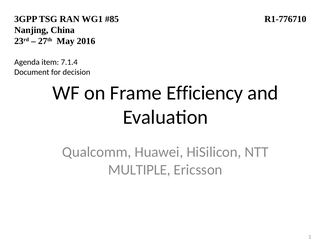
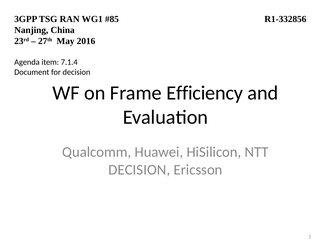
R1-776710: R1-776710 -> R1-332856 (285, 19)
MULTIPLE: MULTIPLE -> DECISION (139, 170)
